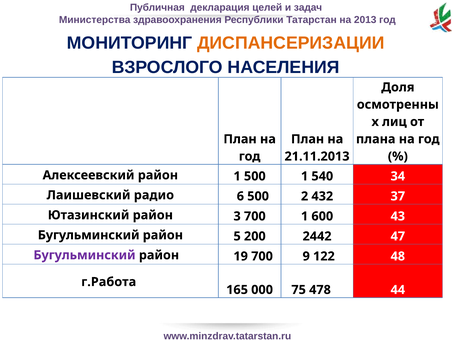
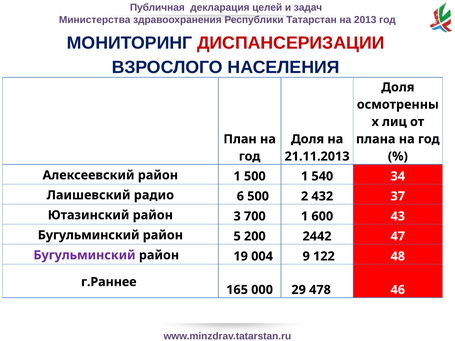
ДИСПАНСЕРИЗАЦИИ colour: orange -> red (291, 43)
План: План -> Доля (308, 139)
119 700: 700 -> 004 (262, 256)
г.Работа: г.Работа -> г.Раннее (109, 282)
75: 75 -> 29 (299, 290)
44: 44 -> 46 (398, 290)
